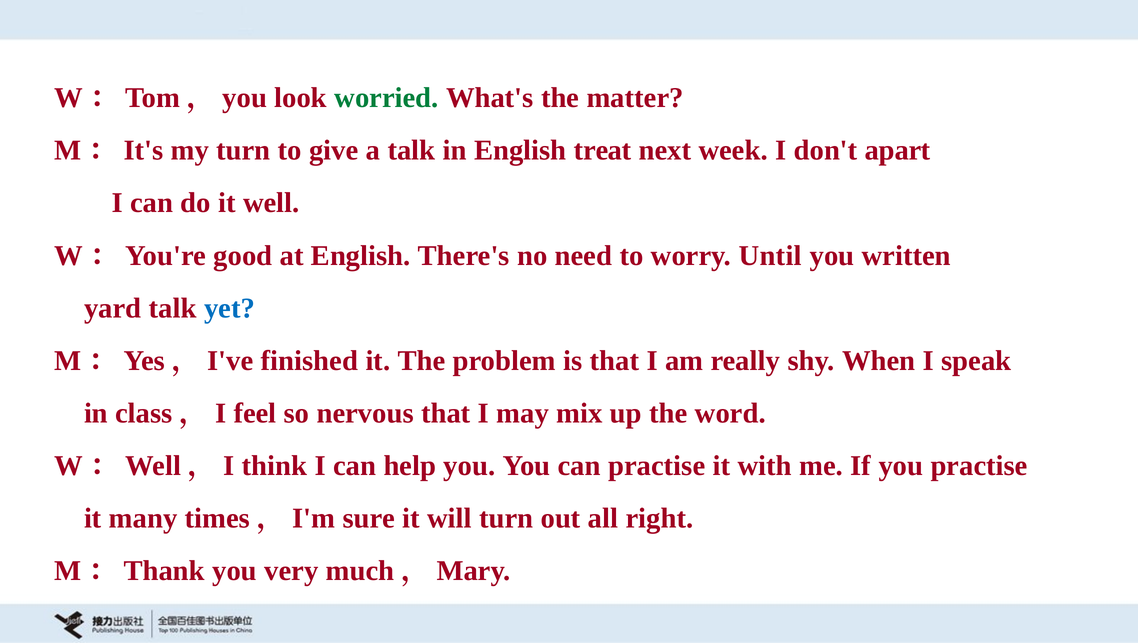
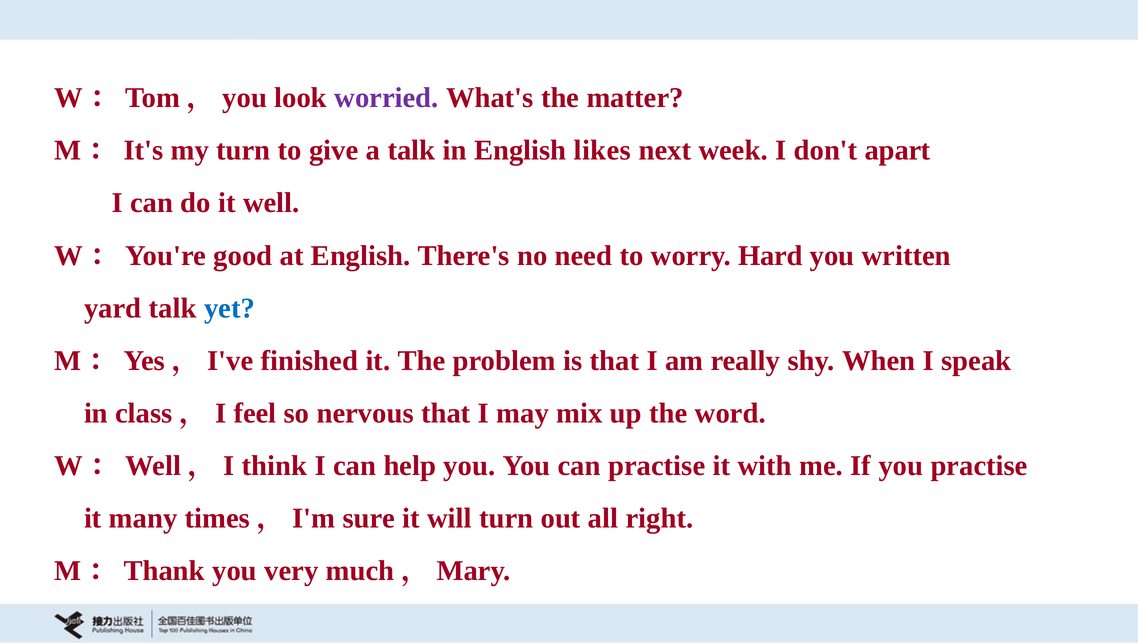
worried colour: green -> purple (386, 98)
treat: treat -> likes (602, 151)
Until: Until -> Hard (771, 256)
